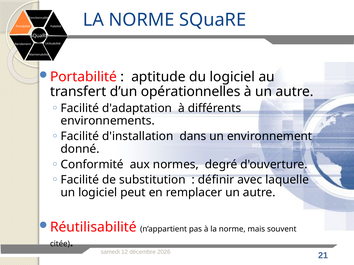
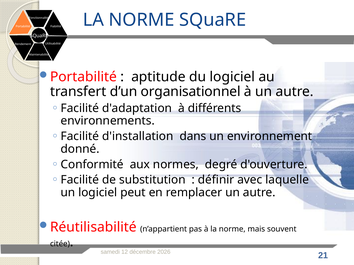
opérationnelles: opérationnelles -> organisationnel (191, 92)
